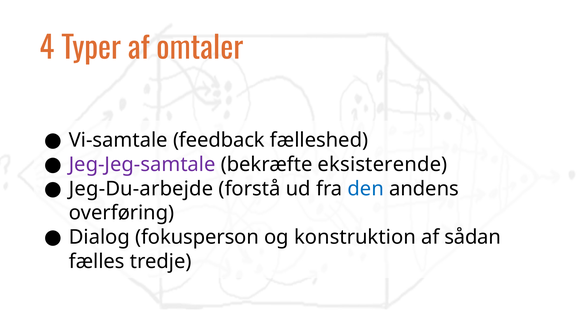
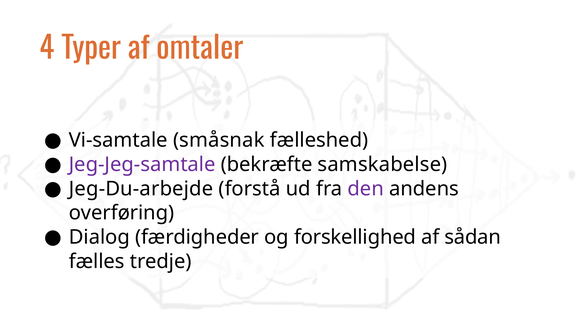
feedback: feedback -> småsnak (219, 140)
eksisterende: eksisterende -> samskabelse (383, 164)
den colour: blue -> purple (366, 189)
fokusperson: fokusperson -> færdigheder (197, 237)
konstruktion: konstruktion -> forskellighed (355, 237)
